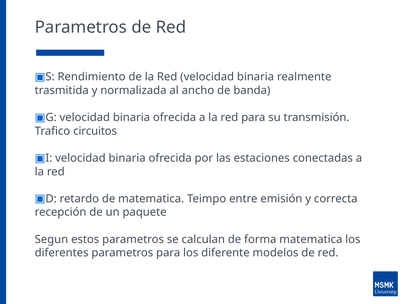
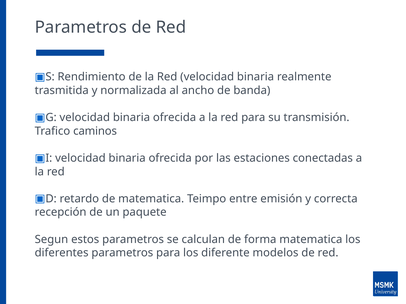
circuitos: circuitos -> caminos (95, 131)
